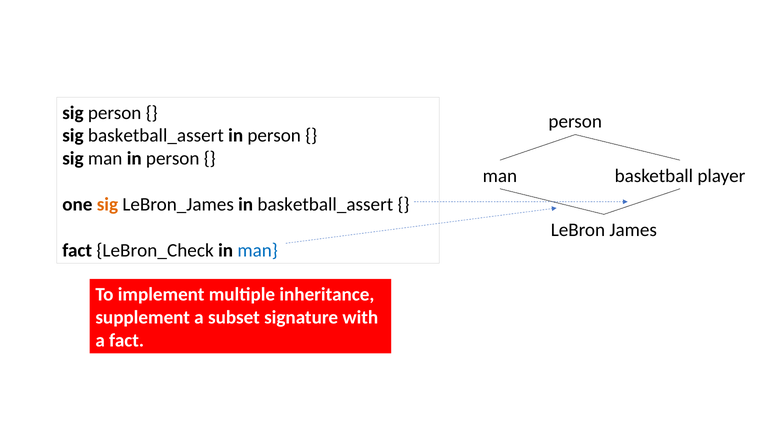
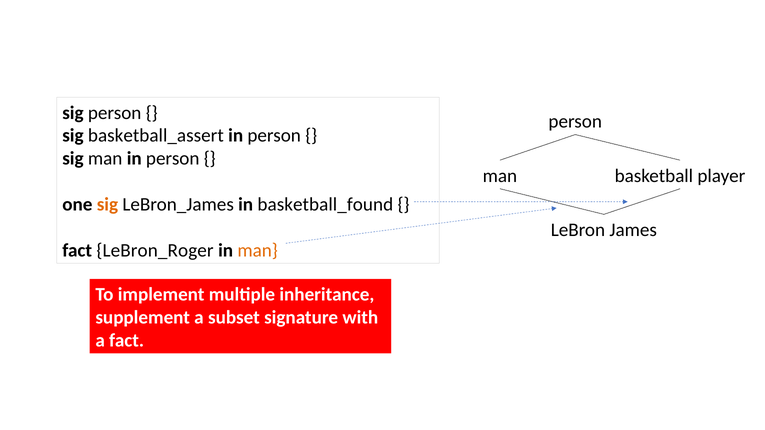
in basketball_assert: basketball_assert -> basketball_found (325, 205)
LeBron_Check: LeBron_Check -> LeBron_Roger (155, 250)
man colour: blue -> orange (258, 250)
